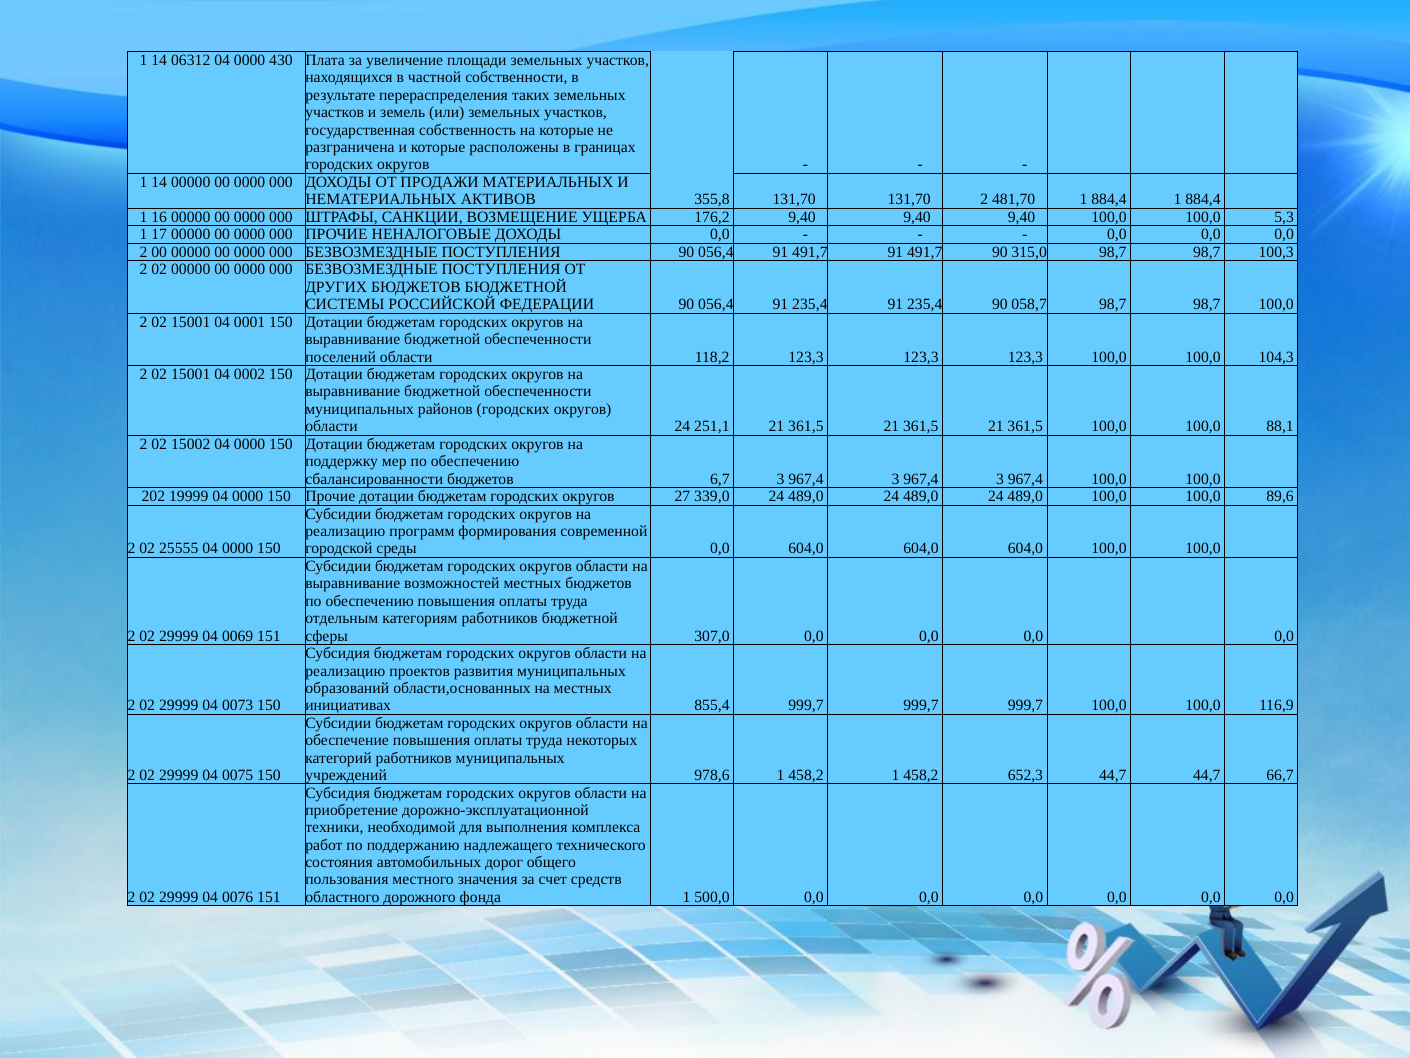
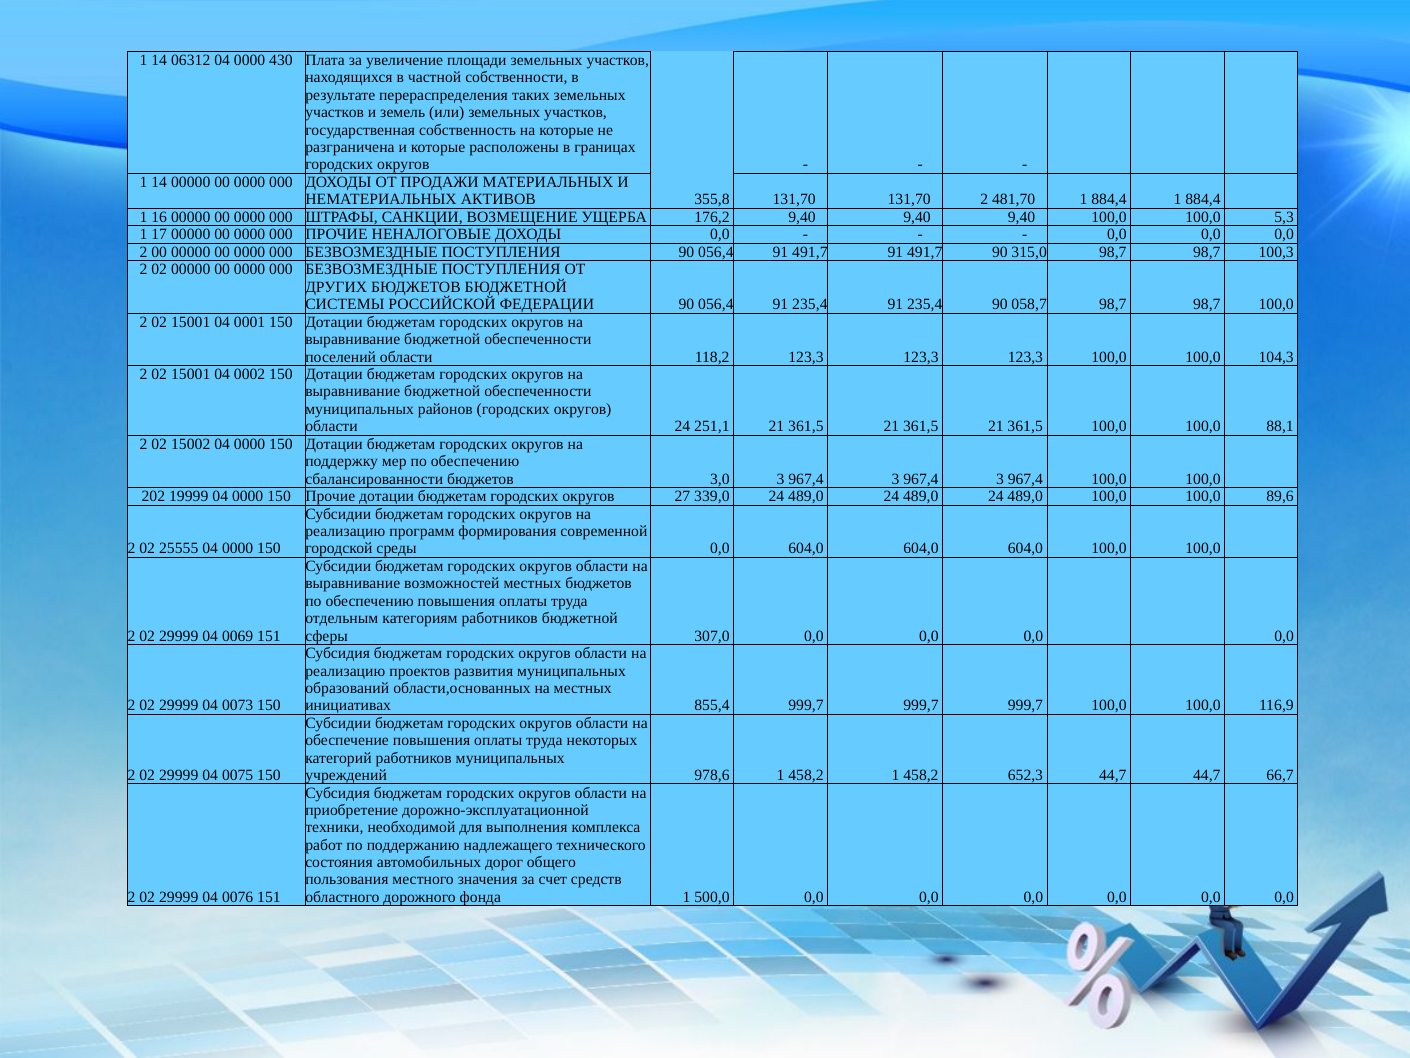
6,7: 6,7 -> 3,0 (720, 479)
